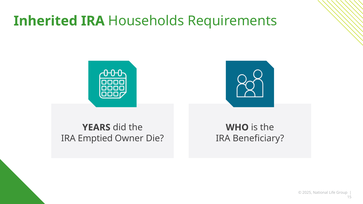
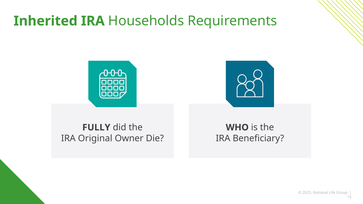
YEARS: YEARS -> FULLY (96, 128)
Emptied: Emptied -> Original (95, 138)
